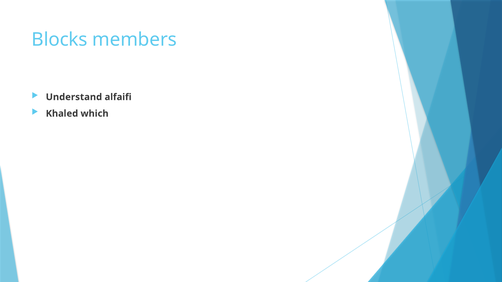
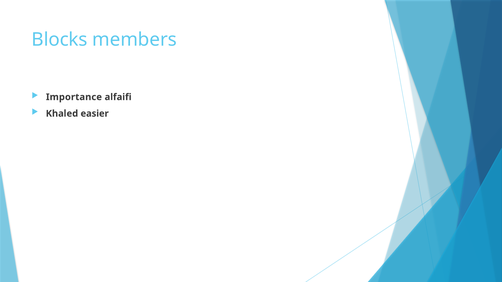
Understand: Understand -> Importance (74, 97)
which: which -> easier (95, 114)
